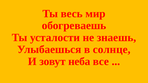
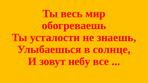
неба: неба -> небу (79, 62)
